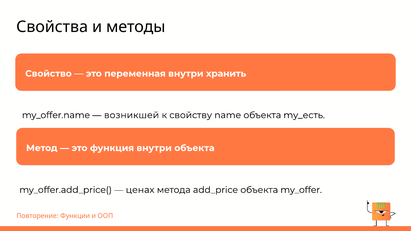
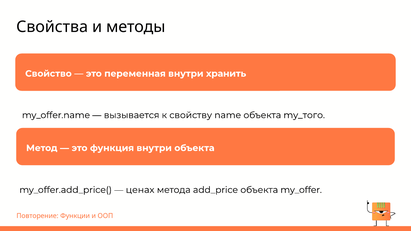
возникшей: возникшей -> вызывается (132, 115)
my_есть: my_есть -> my_того (304, 115)
